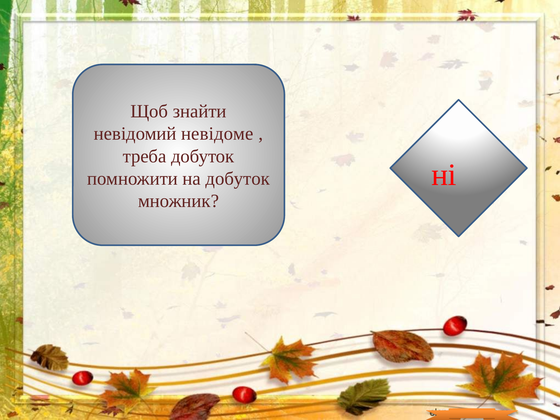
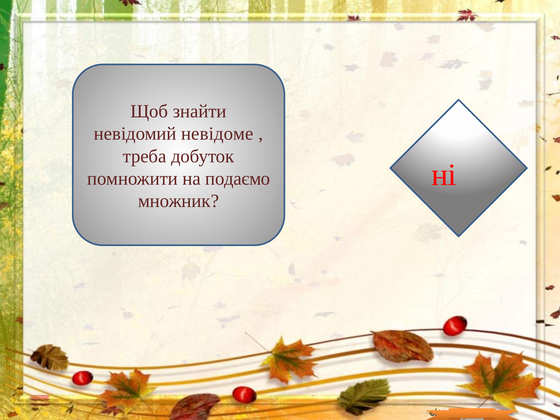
на добуток: добуток -> подаємо (238, 179)
